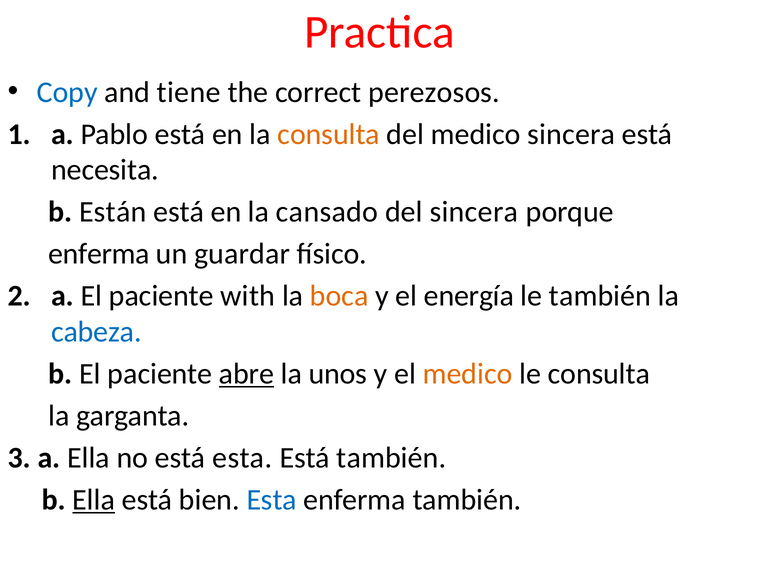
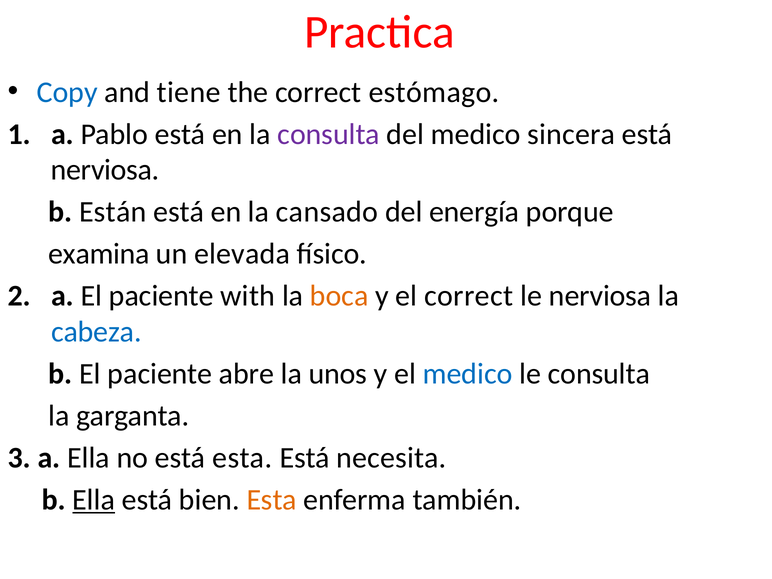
perezosos: perezosos -> estómago (434, 92)
consulta colour: orange -> purple (329, 134)
necesita: necesita -> nerviosa (105, 170)
del sincera: sincera -> energía (474, 212)
enferma: enferma -> examina (99, 254)
guardar: guardar -> elevada (242, 254)
el energía: energía -> correct (469, 296)
le también: también -> nerviosa (600, 296)
abre underline: present -> none (246, 374)
medico colour: orange -> blue (468, 374)
Está también: también -> necesita (391, 458)
Esta colour: blue -> orange (272, 500)
